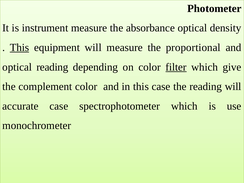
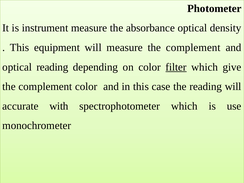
This underline: present -> none (19, 48)
measure the proportional: proportional -> complement (193, 48)
accurate case: case -> with (59, 106)
